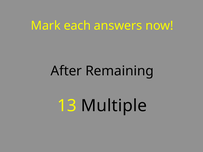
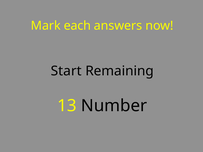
After: After -> Start (66, 71)
Multiple: Multiple -> Number (114, 106)
